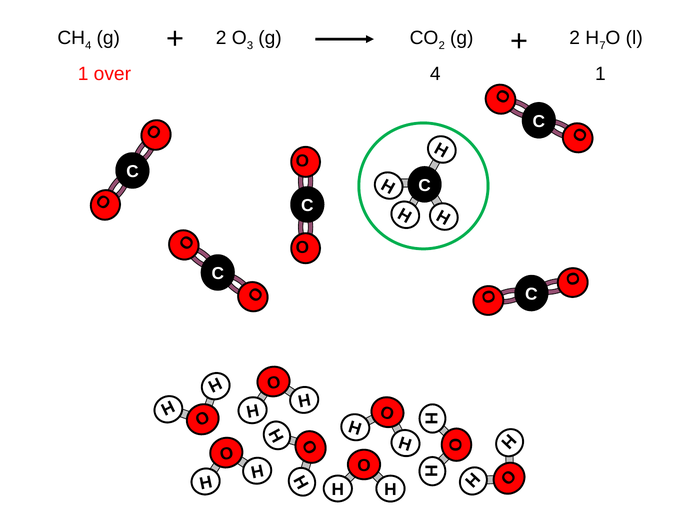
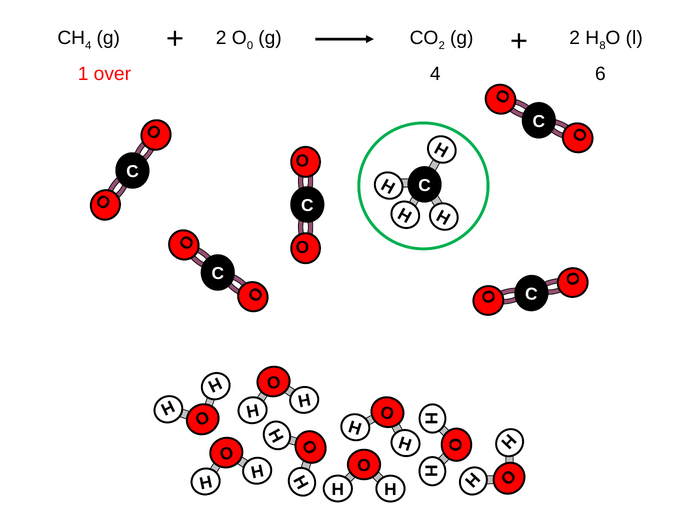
3: 3 -> 0 (250, 46)
H 7: 7 -> 8 (602, 46)
4 1: 1 -> 6 (600, 74)
